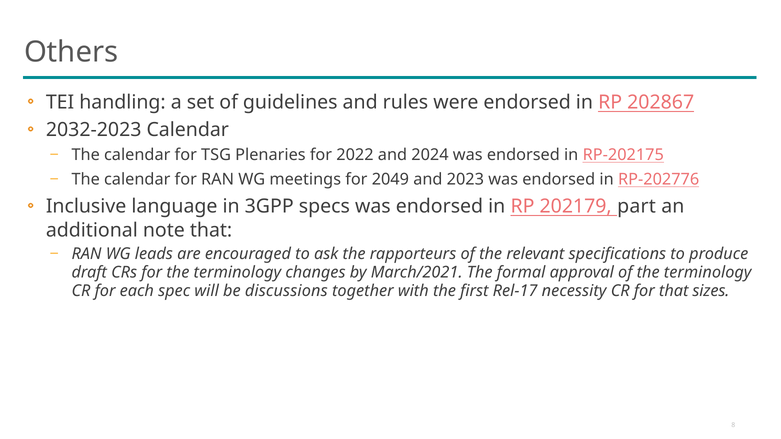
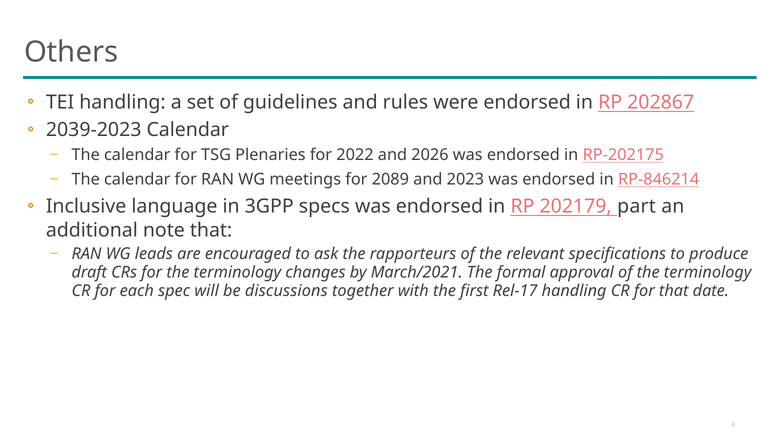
2032-2023: 2032-2023 -> 2039-2023 (94, 130)
2024: 2024 -> 2026 (430, 155)
2049: 2049 -> 2089 (390, 179)
RP-202776: RP-202776 -> RP-846214 (659, 179)
Rel-17 necessity: necessity -> handling (574, 291)
sizes: sizes -> date (711, 291)
